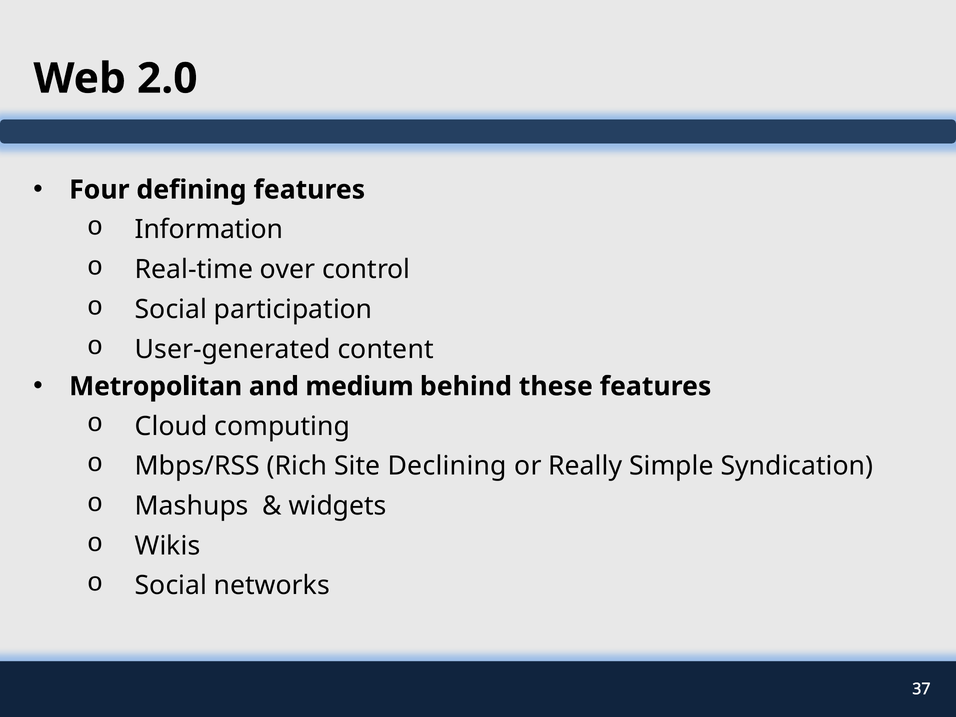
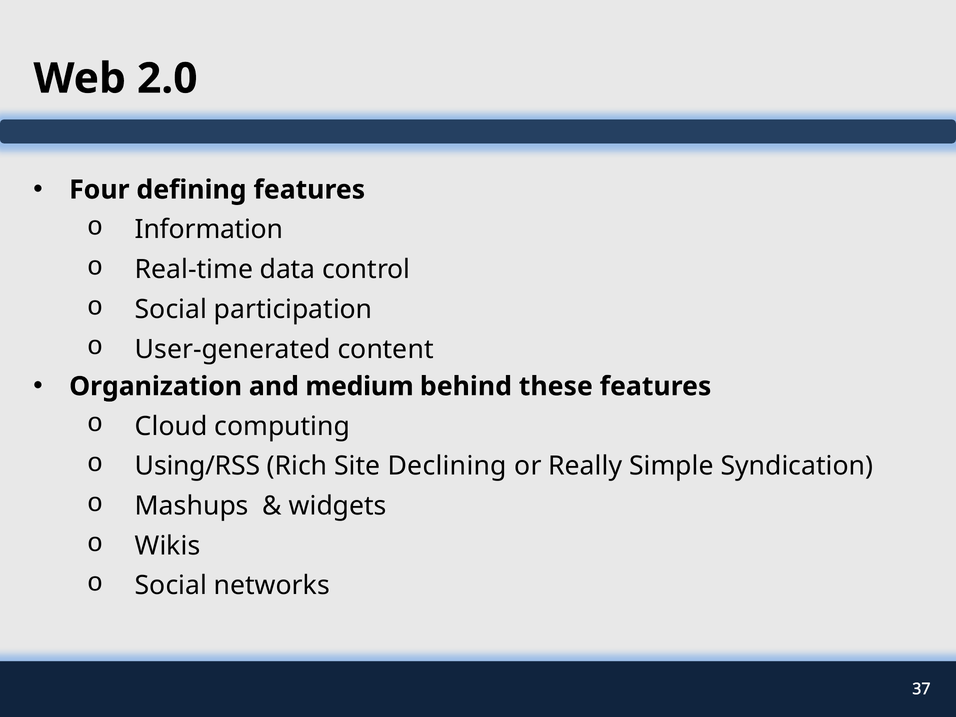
over: over -> data (288, 270)
Metropolitan: Metropolitan -> Organization (156, 386)
Mbps/RSS: Mbps/RSS -> Using/RSS (198, 466)
